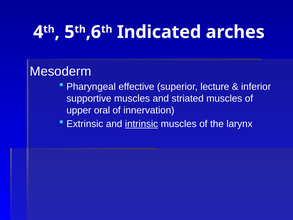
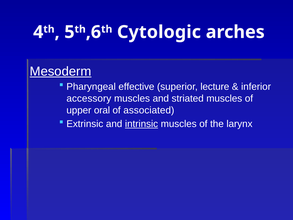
Indicated: Indicated -> Cytologic (159, 32)
Mesoderm underline: none -> present (61, 71)
supportive: supportive -> accessory (89, 98)
innervation: innervation -> associated (149, 110)
